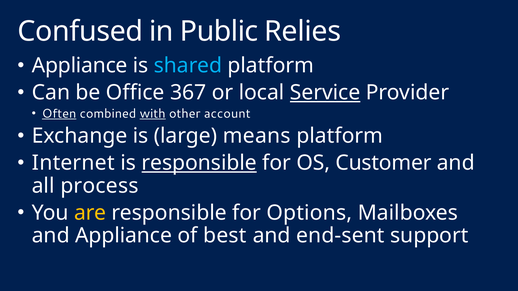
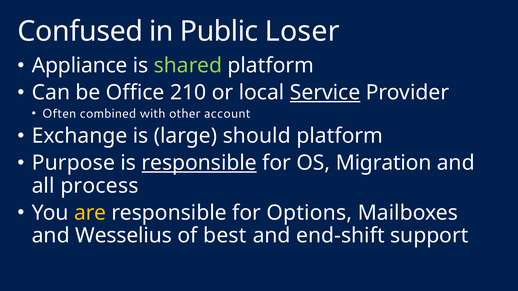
Relies: Relies -> Loser (302, 31)
shared colour: light blue -> light green (188, 66)
367: 367 -> 210 (188, 93)
Often underline: present -> none (59, 114)
with underline: present -> none (153, 114)
means: means -> should (257, 136)
Internet: Internet -> Purpose (73, 163)
Customer: Customer -> Migration (384, 163)
and Appliance: Appliance -> Wesselius (124, 236)
end-sent: end-sent -> end-shift (340, 236)
